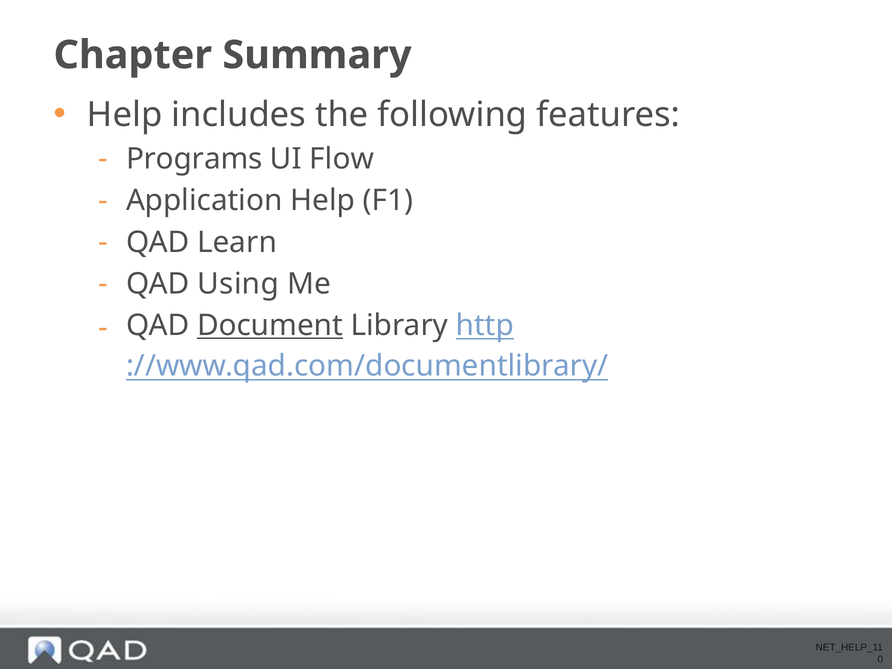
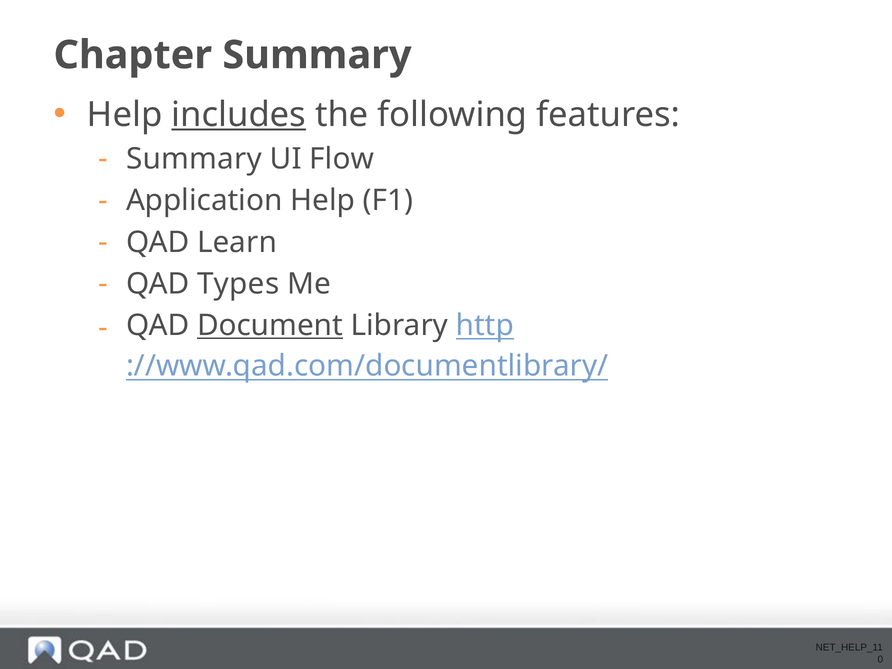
includes underline: none -> present (239, 115)
Programs: Programs -> Summary (194, 159)
Using: Using -> Types (238, 284)
